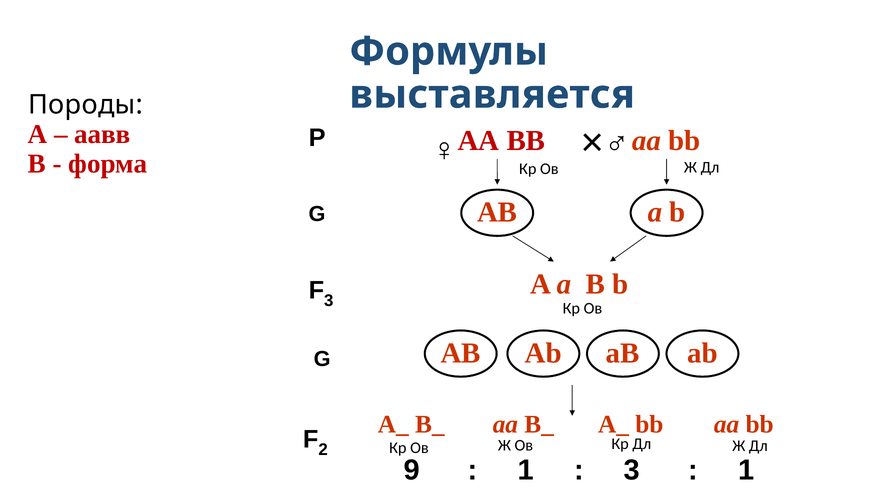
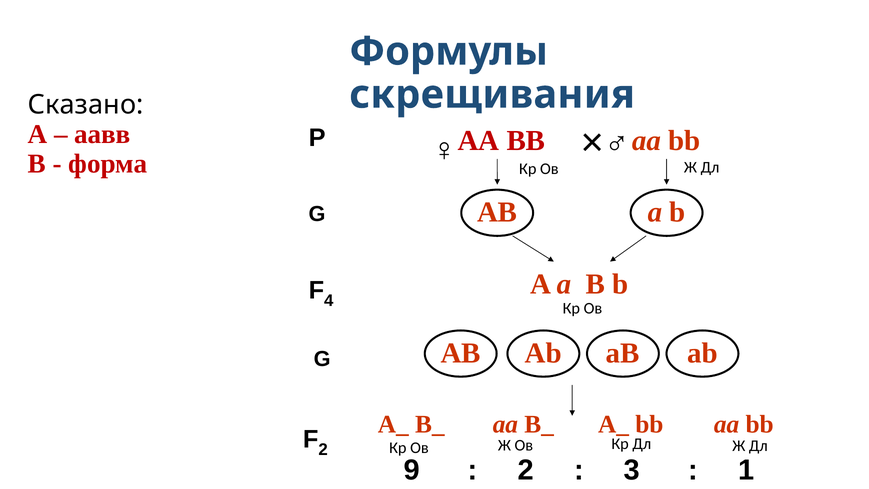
выставляется: выставляется -> скрещивания (492, 95)
Породы: Породы -> Сказано (86, 105)
3: 3 -> 4 (329, 300)
1: 1 -> 2 (526, 470)
